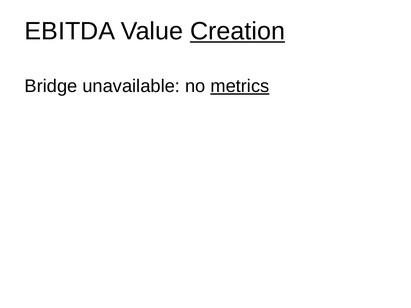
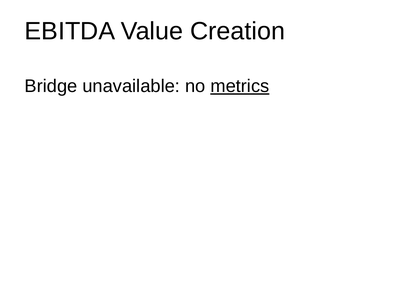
Creation underline: present -> none (238, 31)
